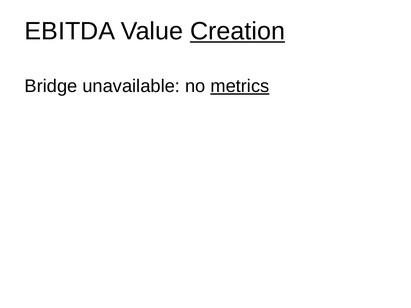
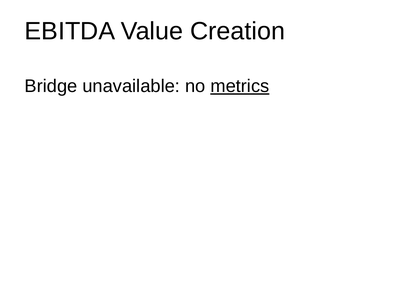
Creation underline: present -> none (238, 31)
